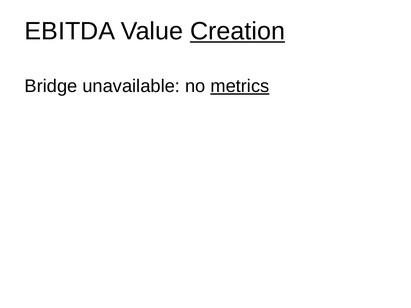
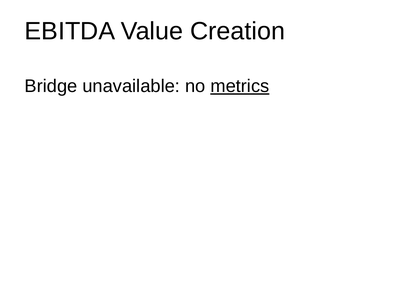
Creation underline: present -> none (238, 31)
